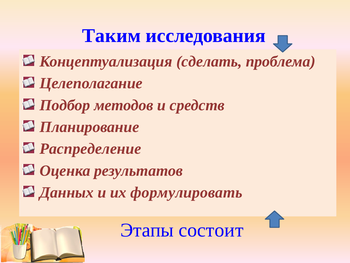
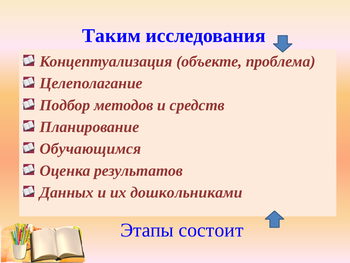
сделать: сделать -> объекте (209, 61)
Распределение: Распределение -> Обучающимся (90, 149)
формулировать: формулировать -> дошкольниками (186, 192)
